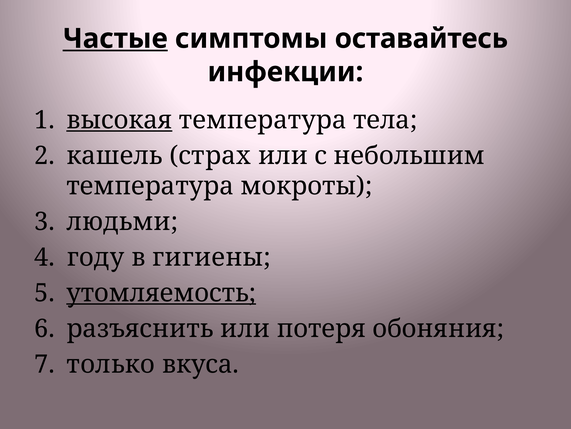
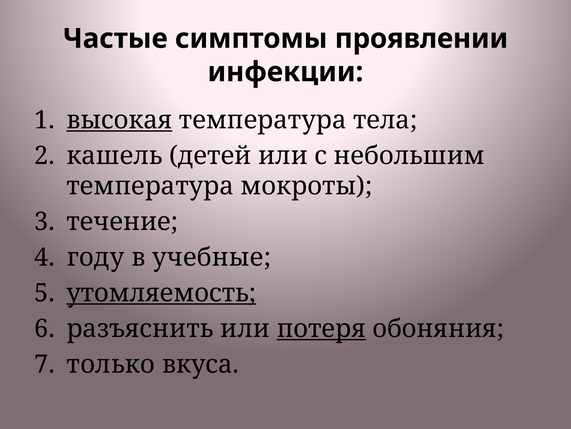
Частые underline: present -> none (115, 39)
оставайтесь: оставайтесь -> проявлении (421, 39)
страх: страх -> детей (210, 155)
людьми: людьми -> течение (122, 221)
гигиены: гигиены -> учебные (212, 257)
потеря underline: none -> present (321, 328)
